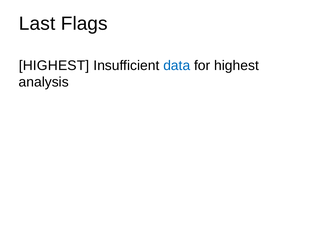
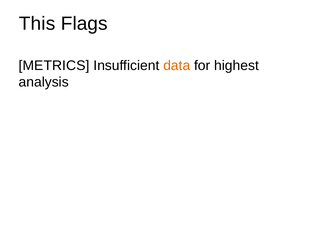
Last: Last -> This (37, 24)
HIGHEST: HIGHEST -> METRICS (54, 65)
data colour: blue -> orange (177, 65)
